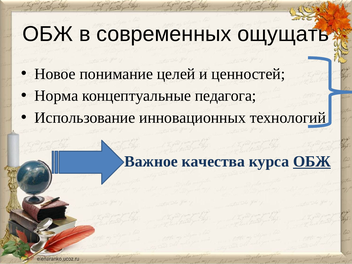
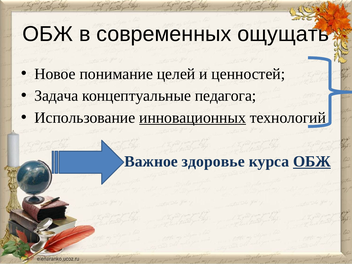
Норма: Норма -> Задача (56, 96)
инновационных underline: none -> present (193, 118)
качества: качества -> здоровье (213, 161)
